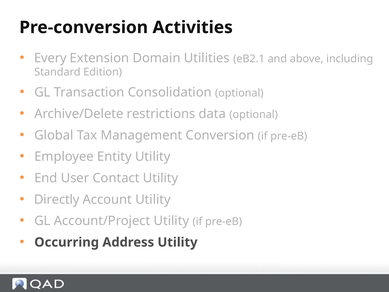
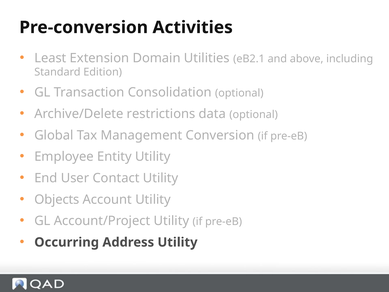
Every: Every -> Least (50, 58)
Directly: Directly -> Objects (57, 199)
